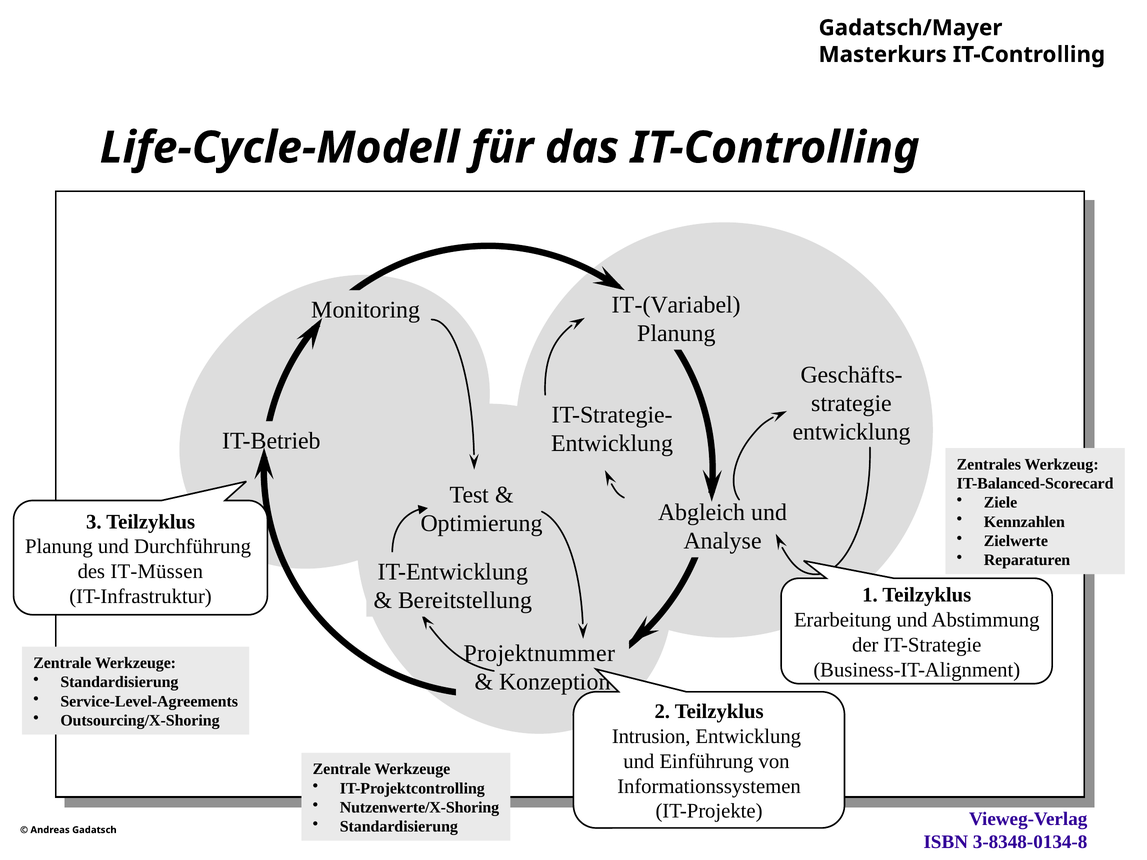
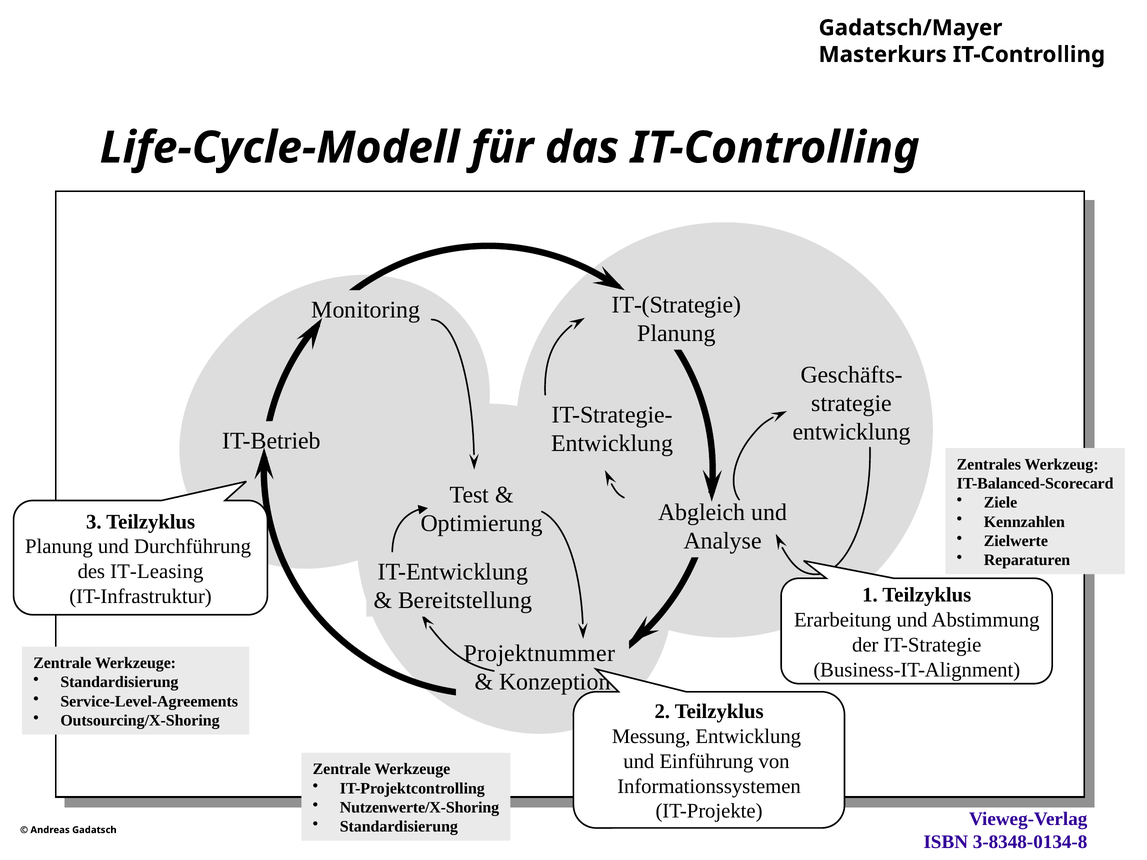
IT-(Variabel: IT-(Variabel -> IT-(Strategie (677, 305)
IT-Müssen: IT-Müssen -> IT-Leasing (157, 572)
Intrusion: Intrusion -> Messung (651, 737)
